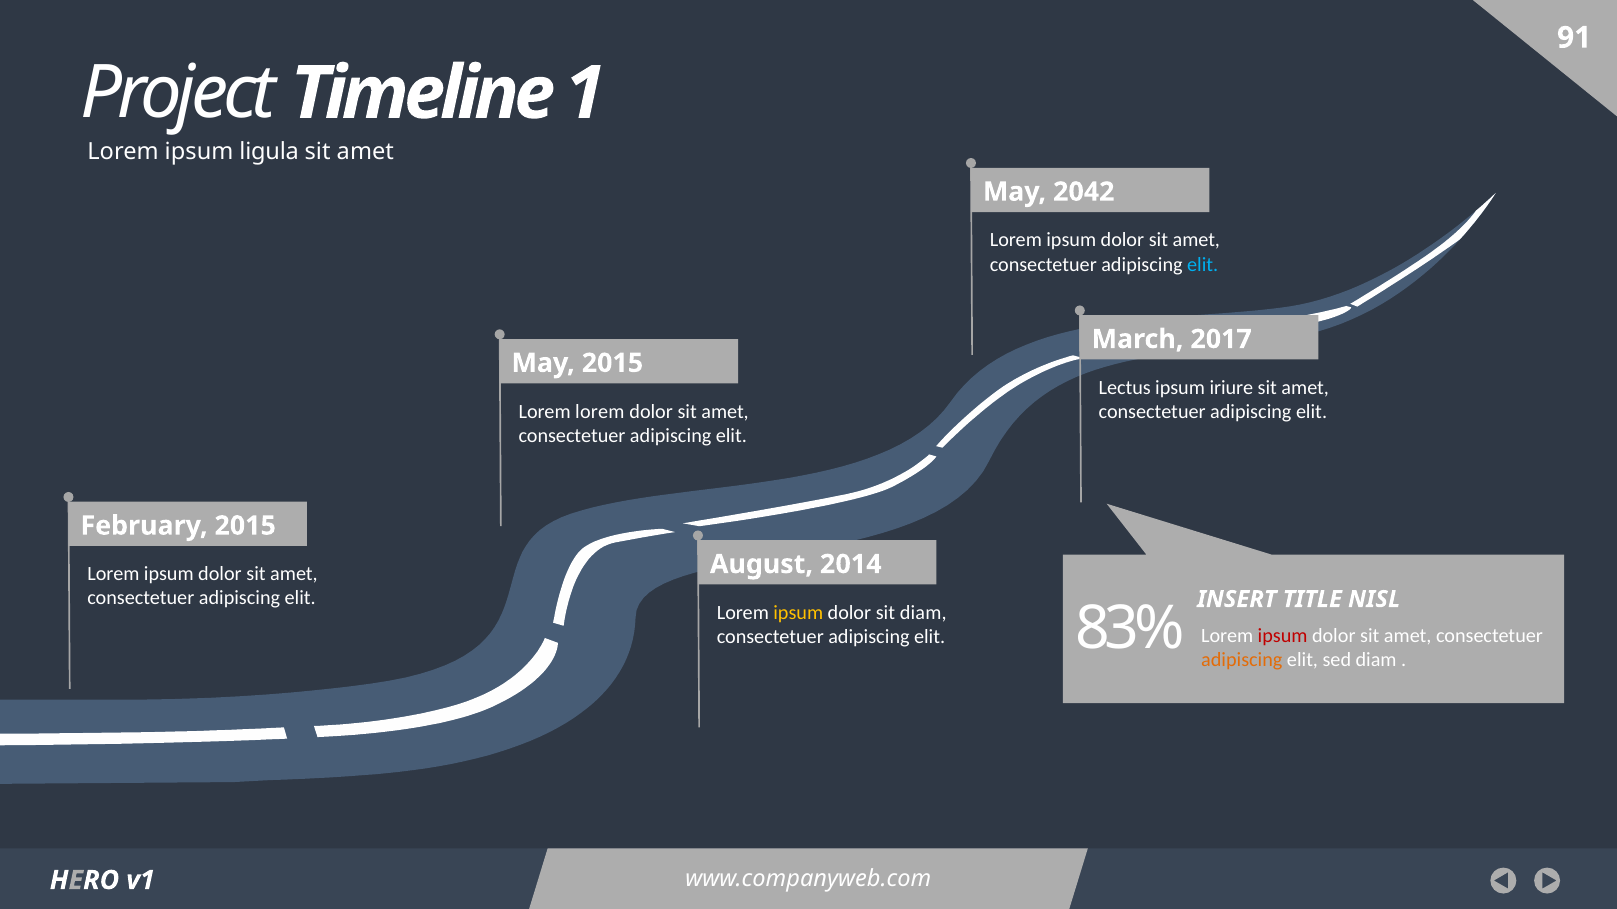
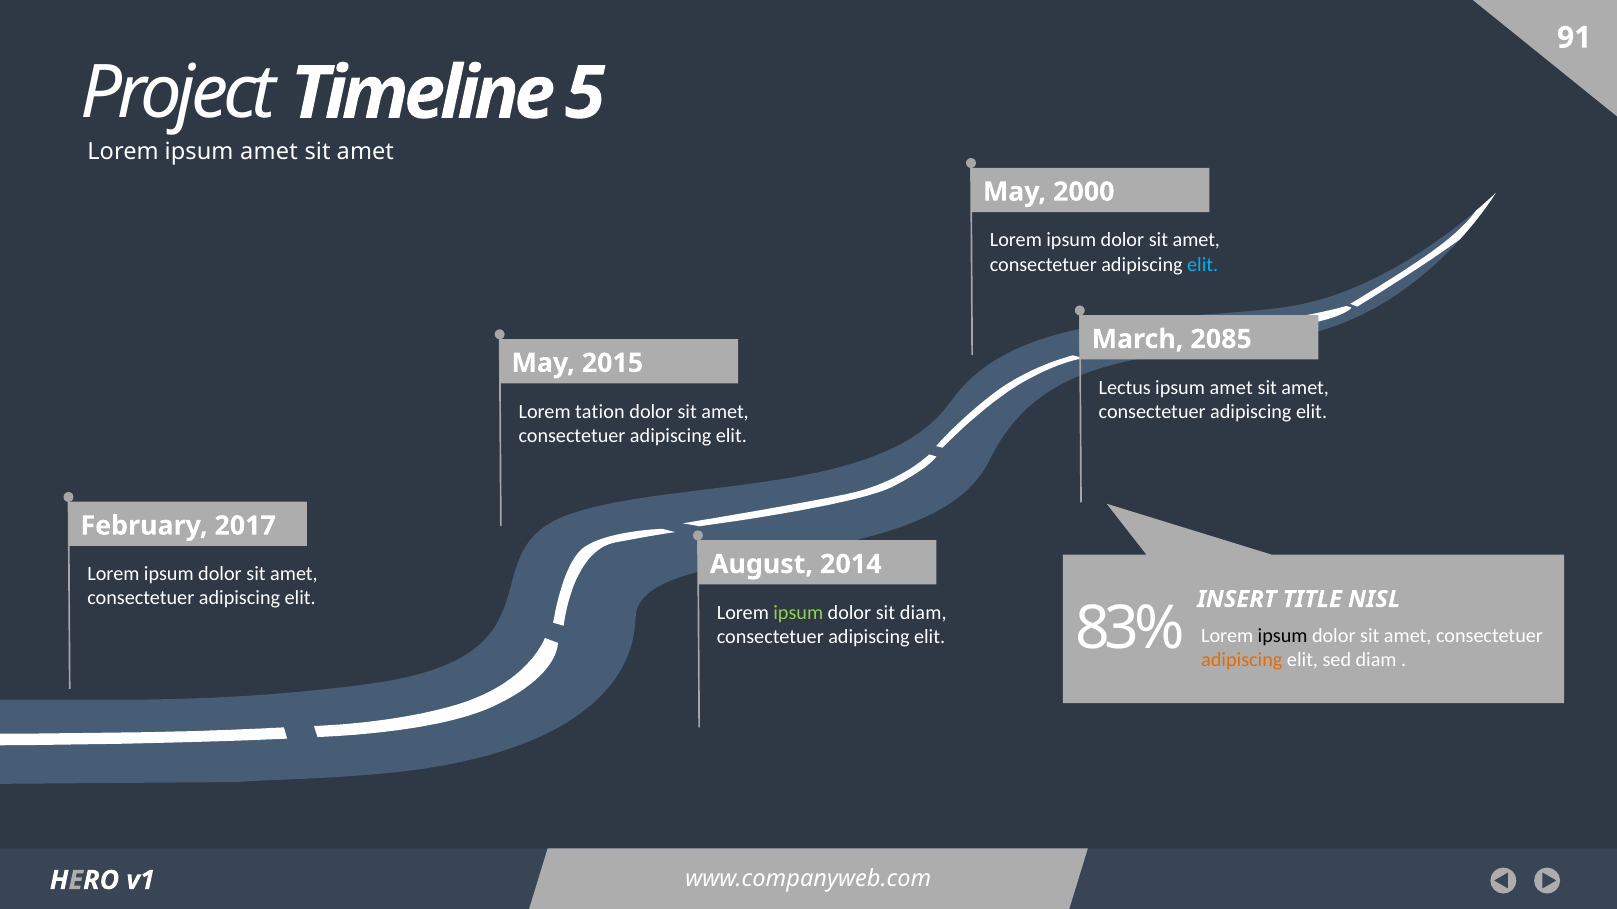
1: 1 -> 5 (585, 94)
Lorem ipsum ligula: ligula -> amet (269, 152)
2042: 2042 -> 2000 (1084, 192)
2017: 2017 -> 2085 (1221, 339)
iriure: iriure -> amet (1231, 388)
Lorem lorem: lorem -> tation (600, 412)
February 2015: 2015 -> 2017 (245, 526)
ipsum colour: yellow -> light green (798, 613)
ipsum colour: red -> black (1283, 636)
